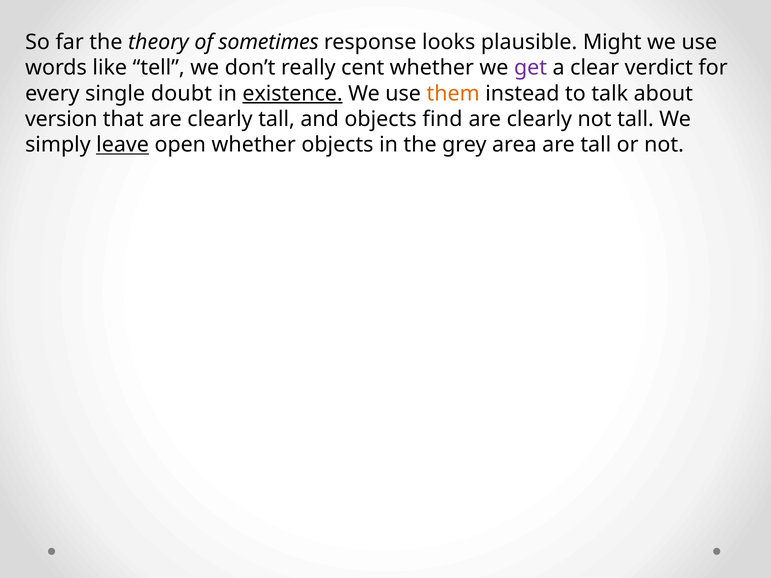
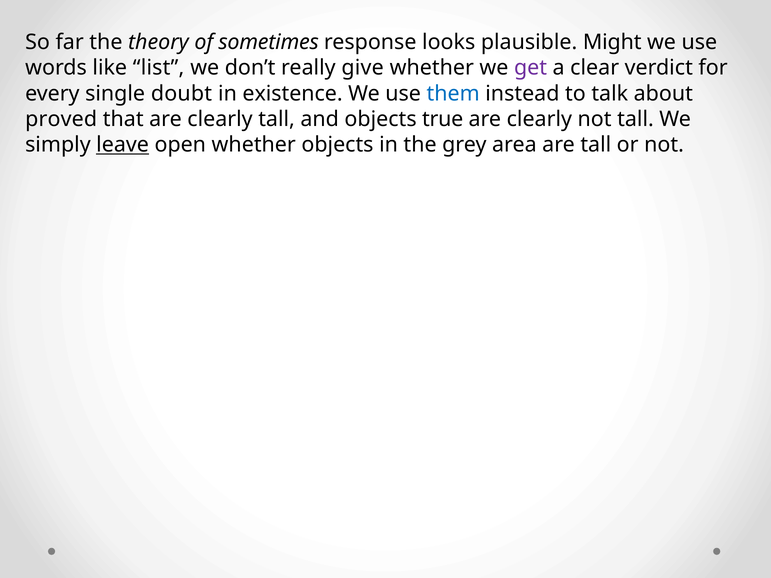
tell: tell -> list (159, 68)
cent: cent -> give (363, 68)
existence underline: present -> none (293, 94)
them colour: orange -> blue (453, 94)
version: version -> proved (61, 119)
find: find -> true (443, 119)
